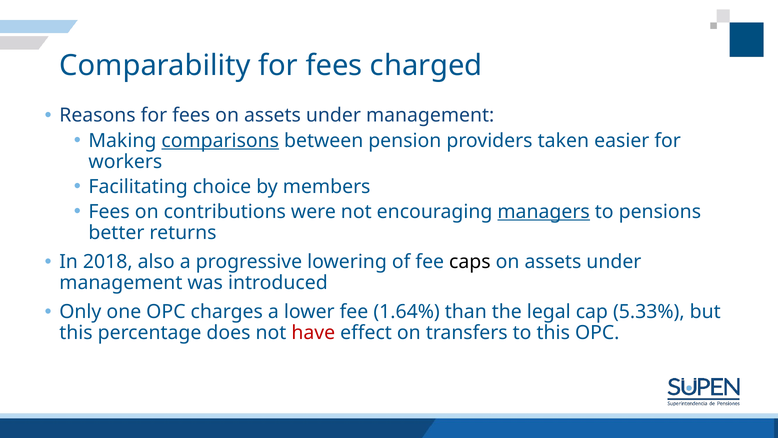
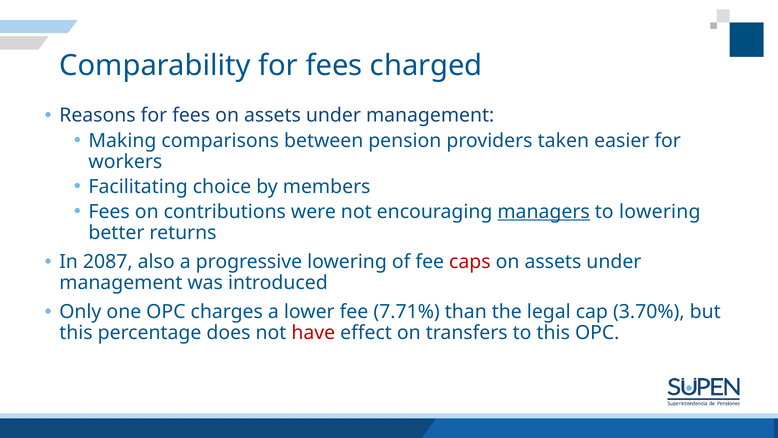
comparisons underline: present -> none (220, 140)
to pensions: pensions -> lowering (660, 212)
2018: 2018 -> 2087 (108, 262)
caps colour: black -> red (470, 262)
1.64%: 1.64% -> 7.71% (407, 312)
5.33%: 5.33% -> 3.70% (649, 312)
